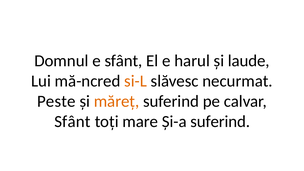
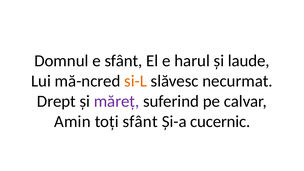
Peste: Peste -> Drept (56, 101)
măreț colour: orange -> purple (117, 101)
Sfânt: Sfânt -> Amin (72, 122)
toți mare: mare -> sfânt (140, 122)
Și-a suferind: suferind -> cucernic (220, 122)
